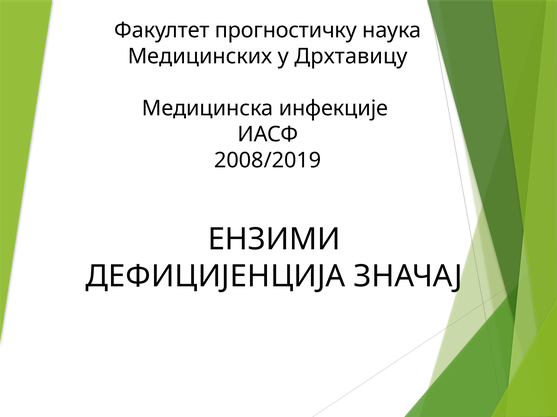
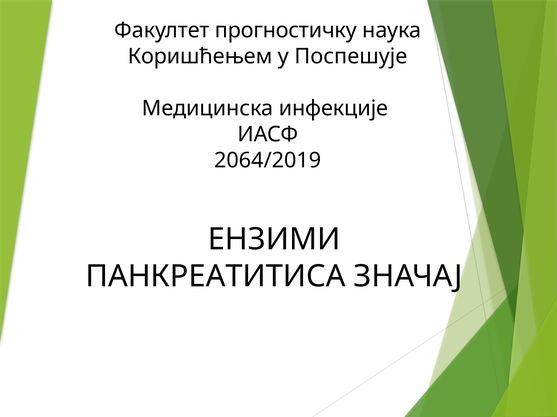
Медицинских: Медицинских -> Коришћењем (200, 57)
Дрхтавицу: Дрхтавицу -> Поспешује (351, 57)
2008/2019: 2008/2019 -> 2064/2019 (268, 161)
ДЕФИЦИЈЕНЦИЈА: ДЕФИЦИЈЕНЦИЈА -> ПАНКРЕАТИТИСА (216, 277)
